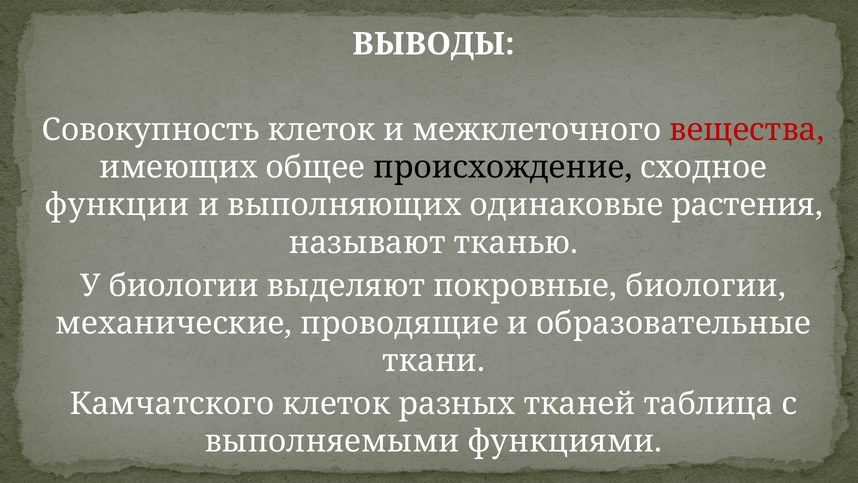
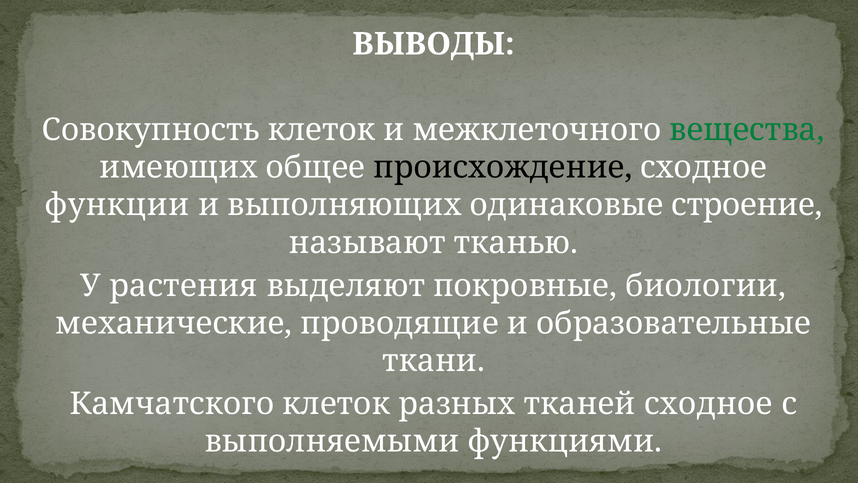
вещества colour: red -> green (747, 130)
растения: растения -> строение (747, 205)
У биологии: биологии -> растения (183, 285)
тканей таблица: таблица -> сходное (708, 403)
